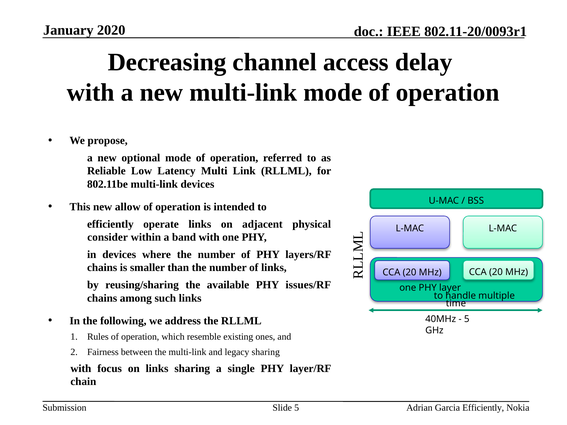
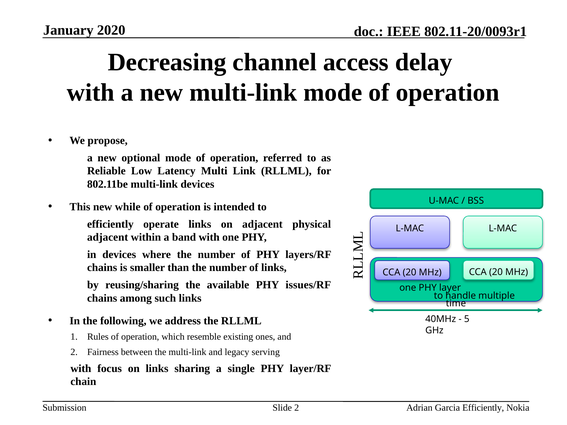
allow: allow -> while (128, 207)
consider: consider -> adjacent (108, 237)
legacy sharing: sharing -> serving (266, 352)
Slide 5: 5 -> 2 (297, 408)
